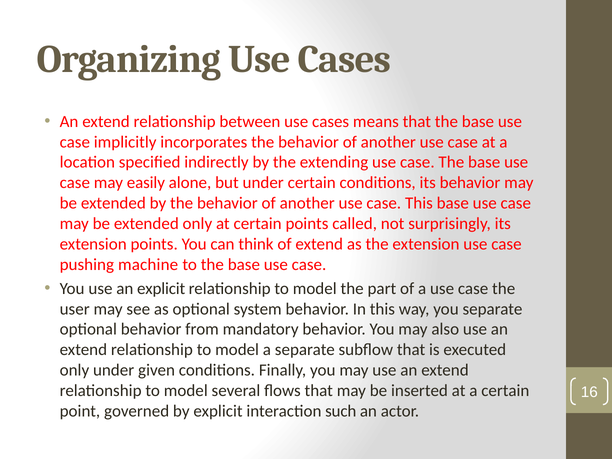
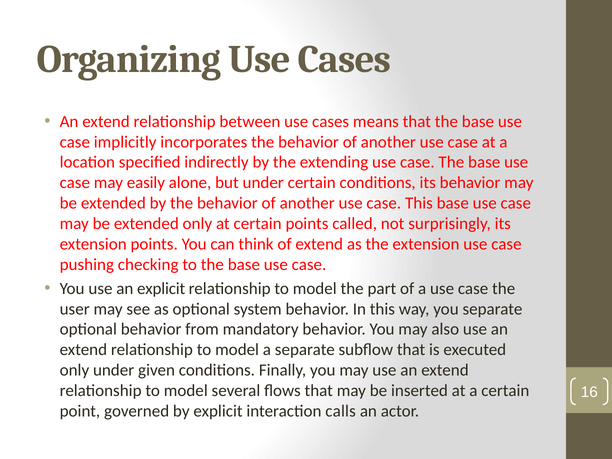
machine: machine -> checking (148, 264)
such: such -> calls (341, 411)
